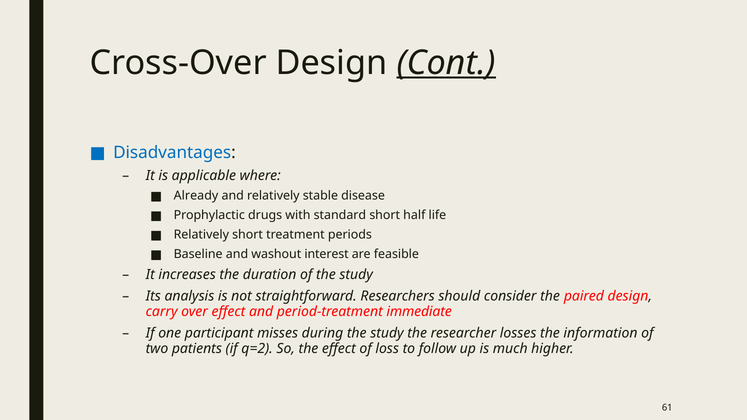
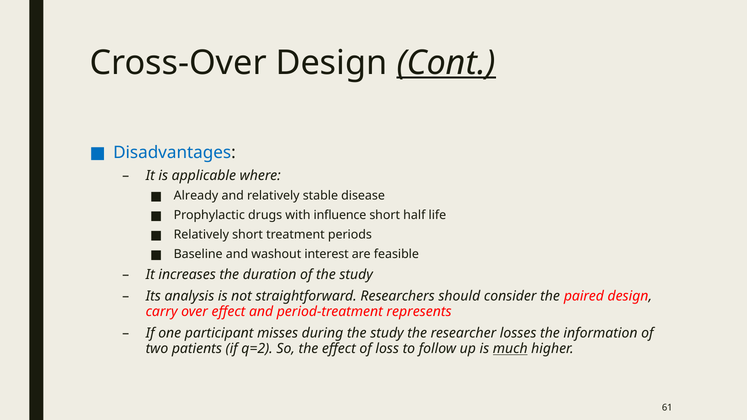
standard: standard -> influence (340, 215)
immediate: immediate -> represents (419, 312)
much underline: none -> present (510, 349)
